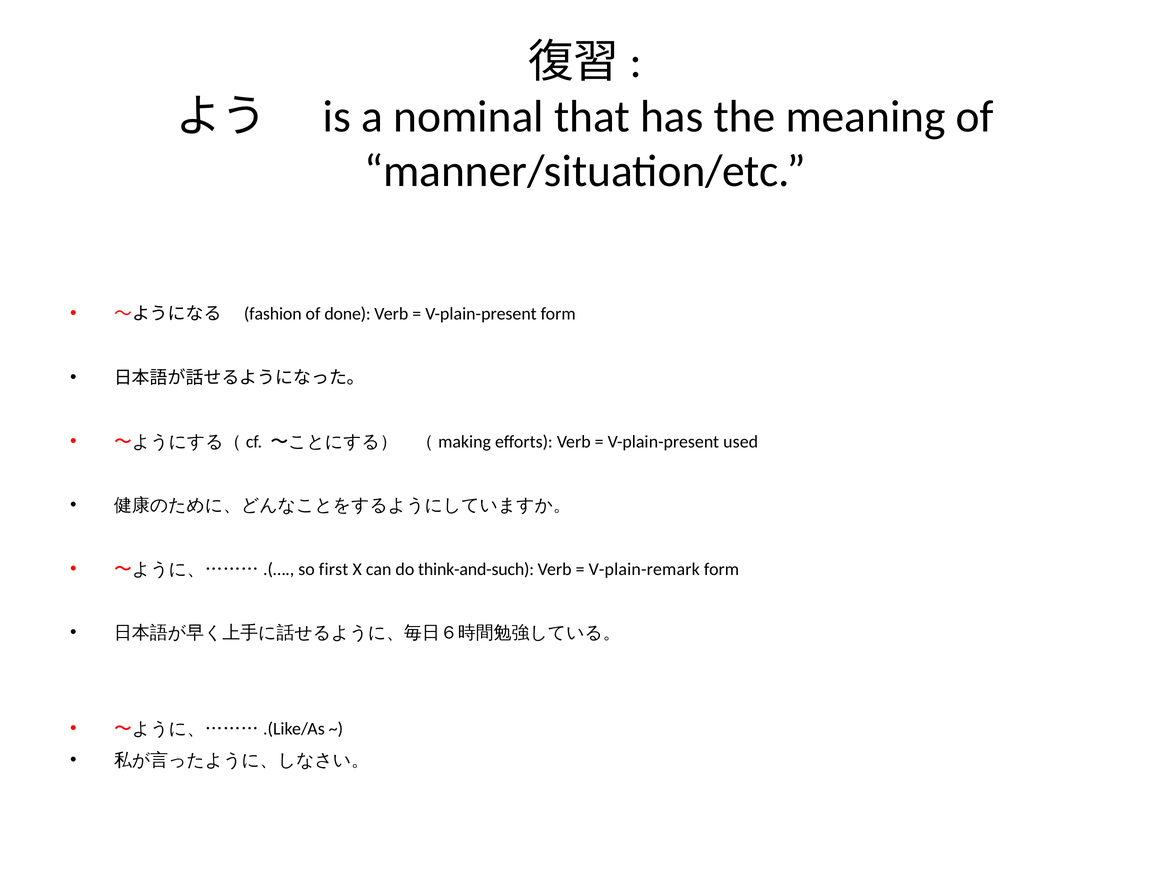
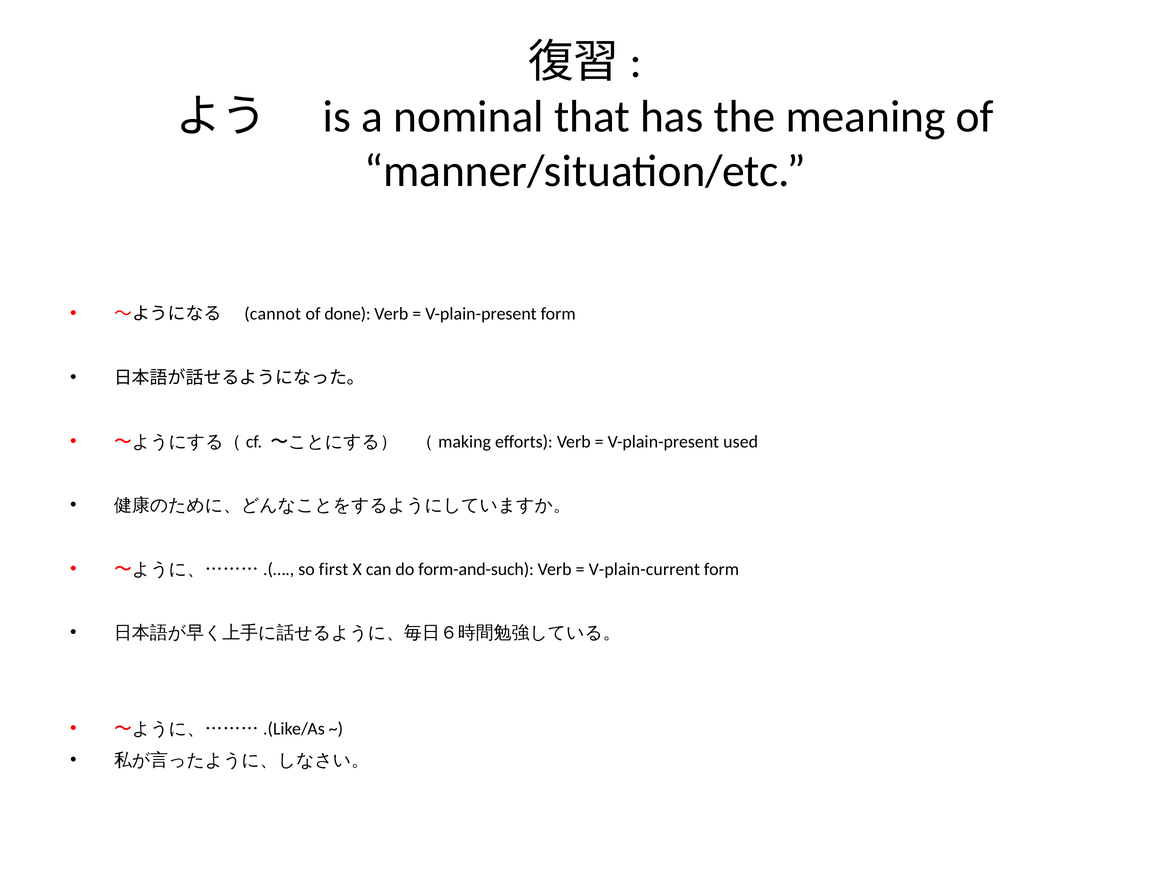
fashion: fashion -> cannot (273, 314)
think-and-such: think-and-such -> form-and-such (476, 569)
V-plain-remark: V-plain-remark -> V-plain-current (644, 569)
